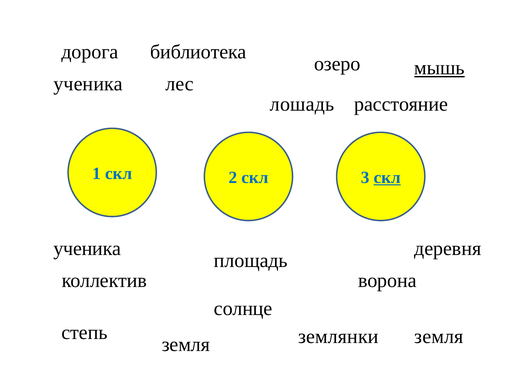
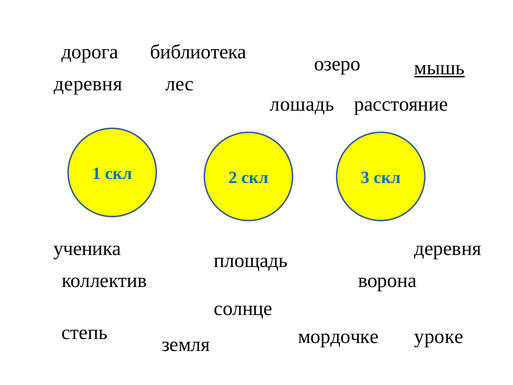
ученика: ученика -> деревня (88, 84)
скл underline: present -> none (387, 178)
землянки: землянки -> мордочке (338, 336)
земля земля: земля -> уроке (439, 336)
